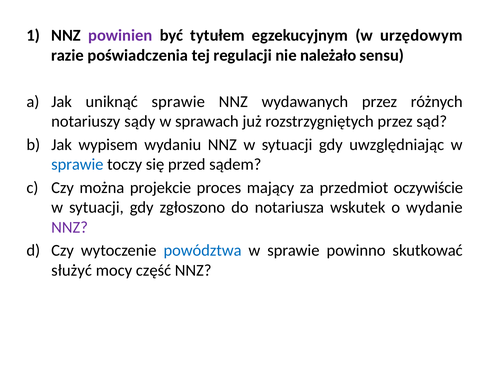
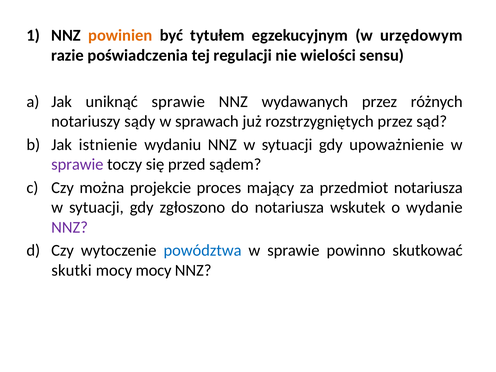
powinien colour: purple -> orange (120, 36)
należało: należało -> wielości (328, 55)
wypisem: wypisem -> istnienie (108, 145)
uwzględniając: uwzględniając -> upoważnienie (397, 145)
sprawie colour: blue -> purple (77, 164)
przedmiot oczywiście: oczywiście -> notariusza (428, 188)
służyć: służyć -> skutki (72, 270)
mocy część: część -> mocy (154, 270)
